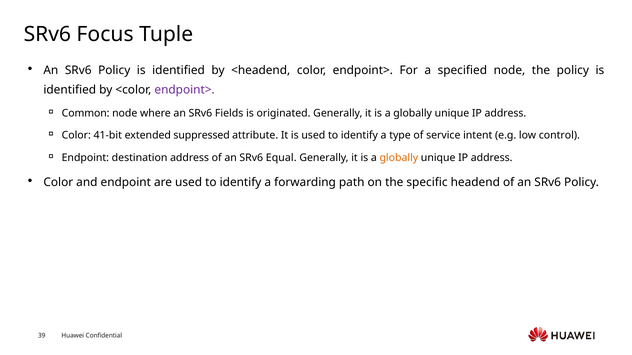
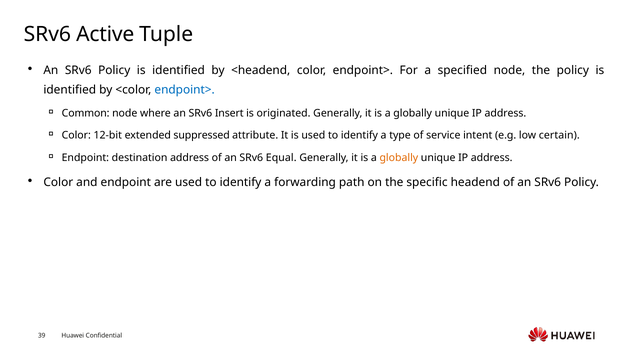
Focus: Focus -> Active (105, 34)
endpoint> colour: purple -> blue (185, 90)
Fields: Fields -> Insert (229, 113)
41-bit: 41-bit -> 12-bit (108, 136)
control: control -> certain (559, 136)
